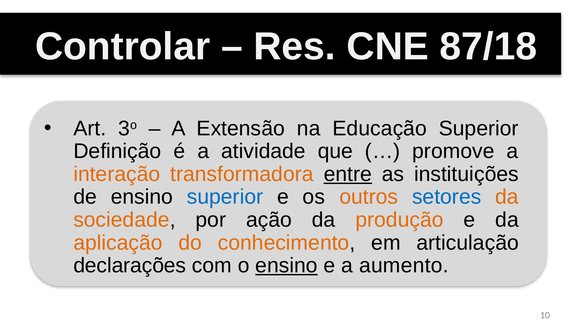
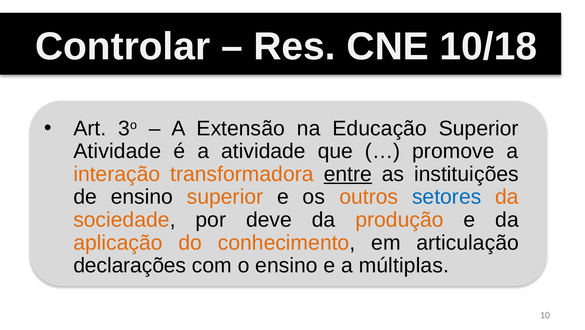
87/18: 87/18 -> 10/18 (488, 46)
Definição: Definição -> Atividade (117, 151)
superior colour: blue -> orange (225, 197)
ação: ação -> deve (269, 219)
ensino underline: present -> none (286, 265)
aumento: aumento -> múltiplas (404, 265)
